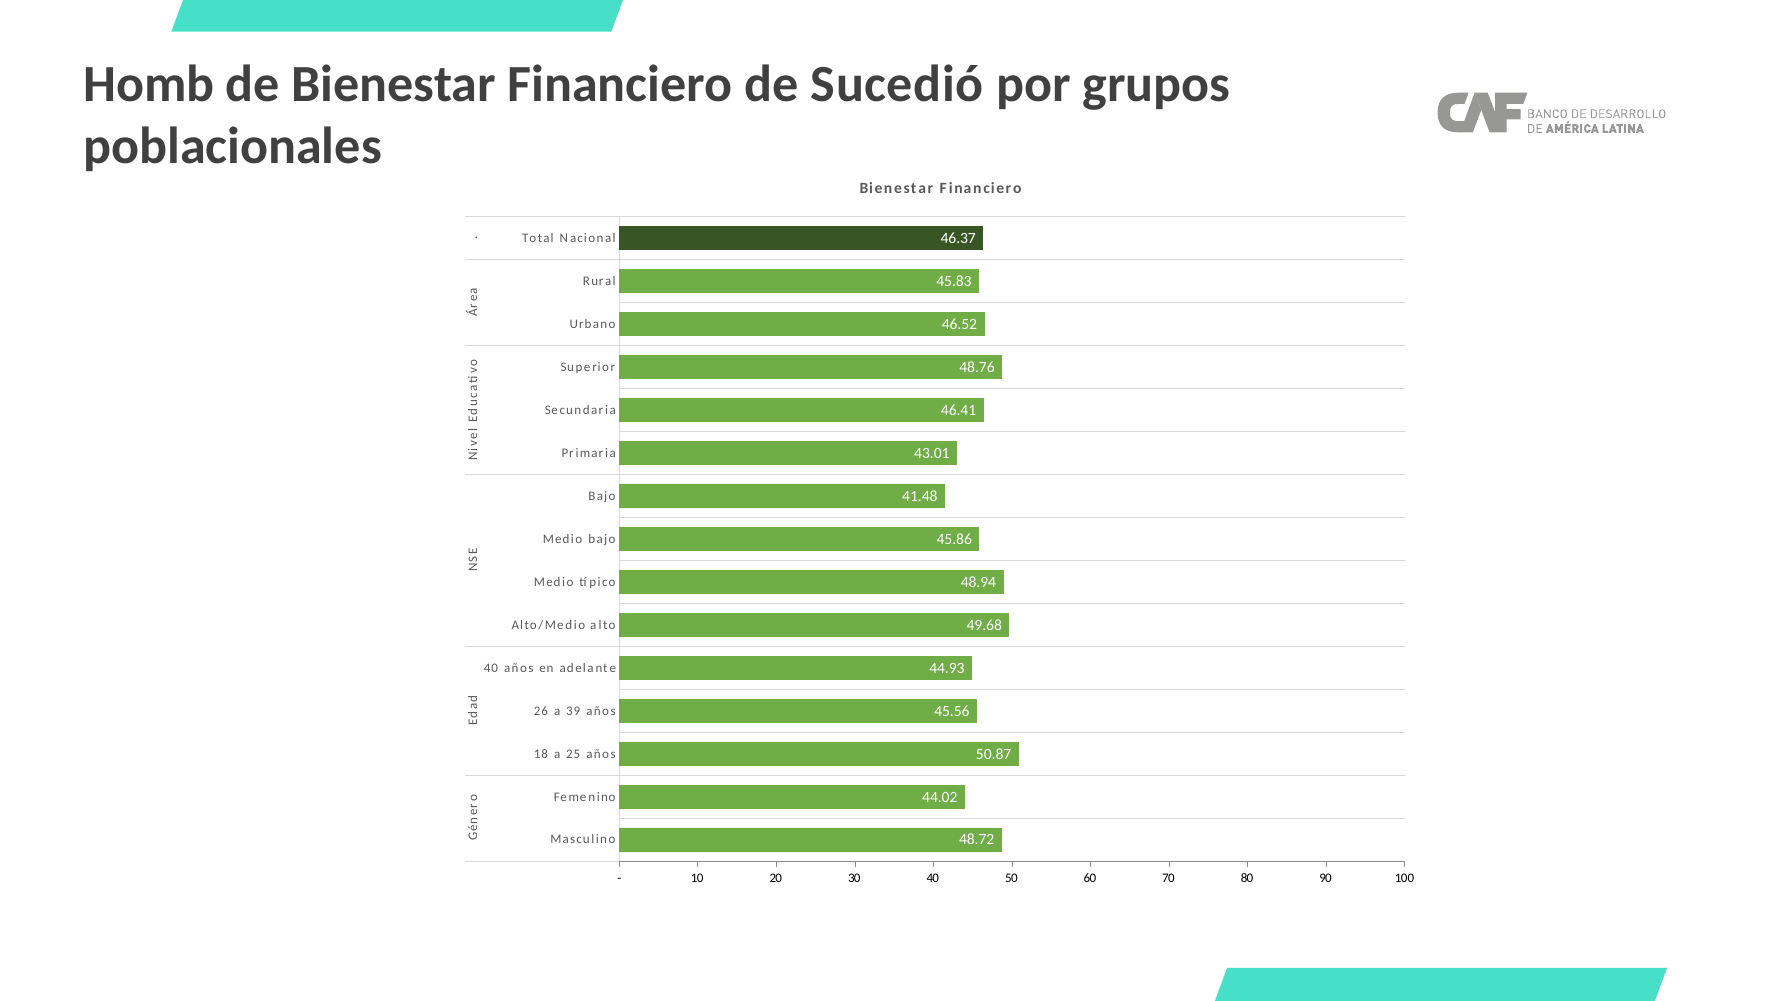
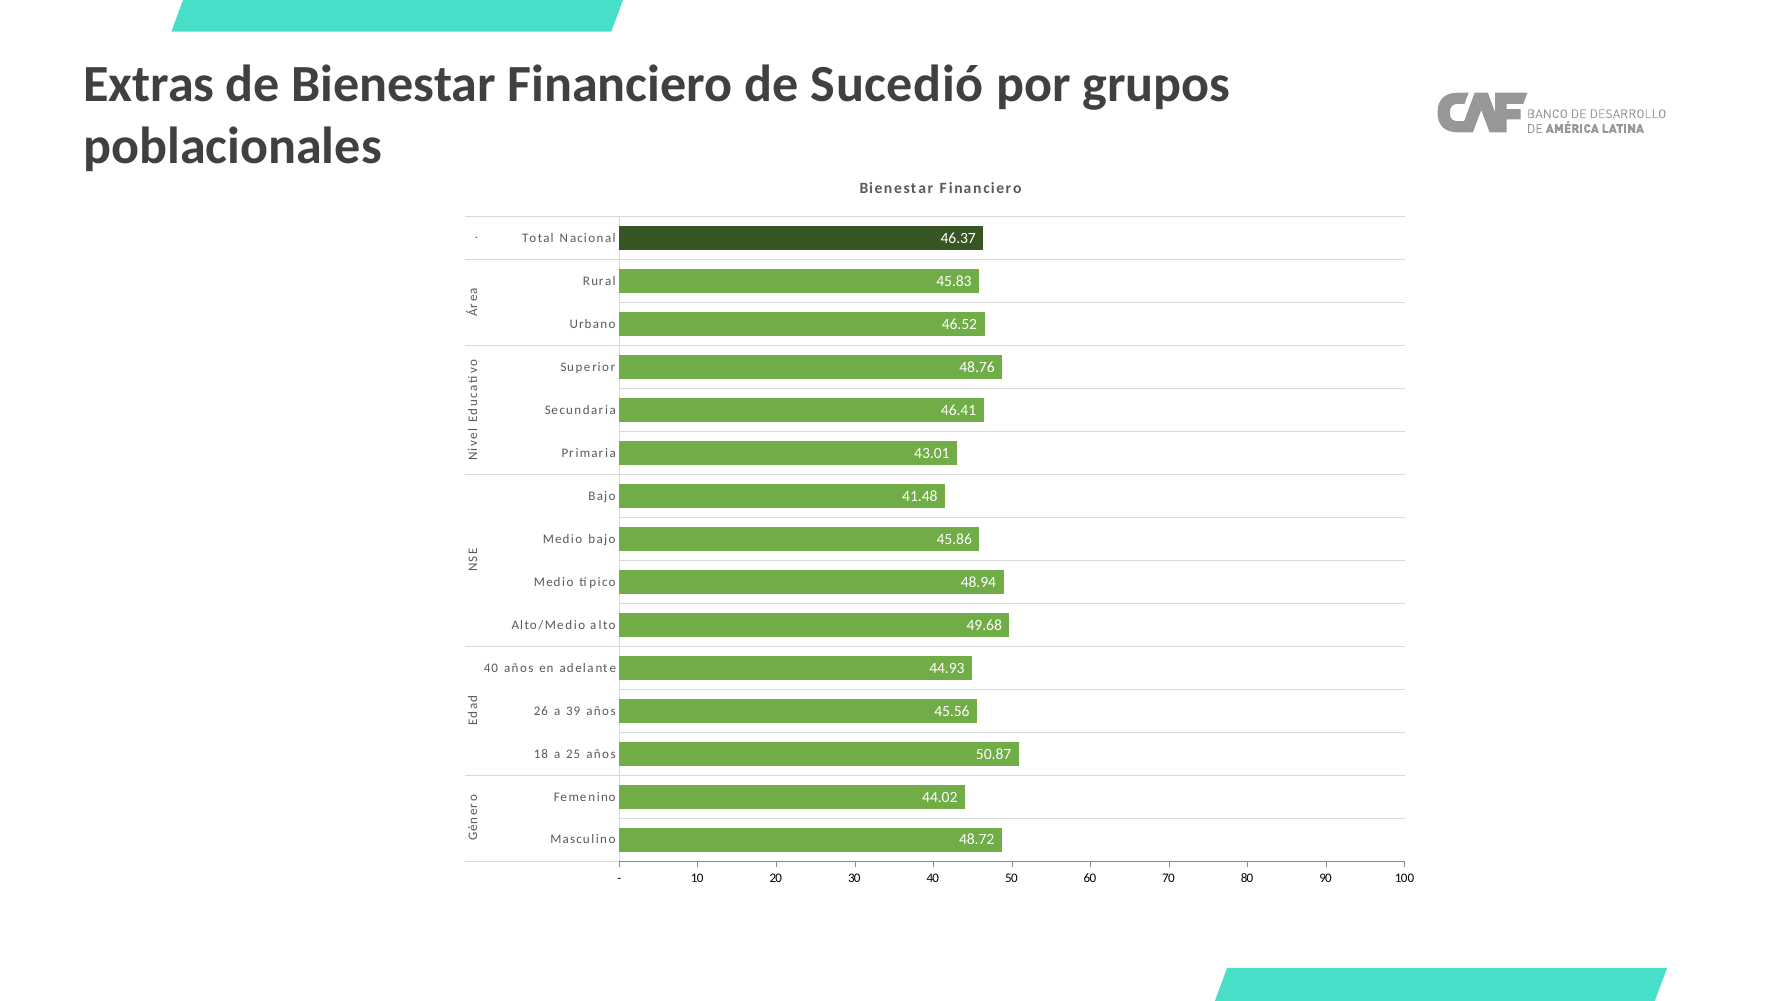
Homb: Homb -> Extras (149, 84)
